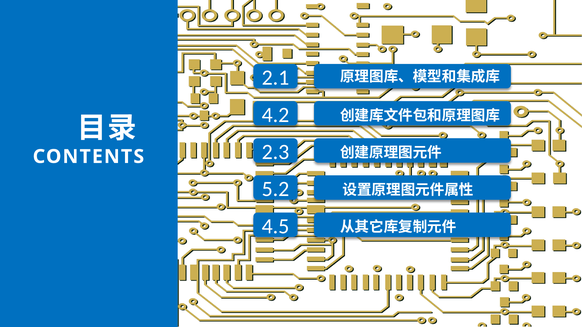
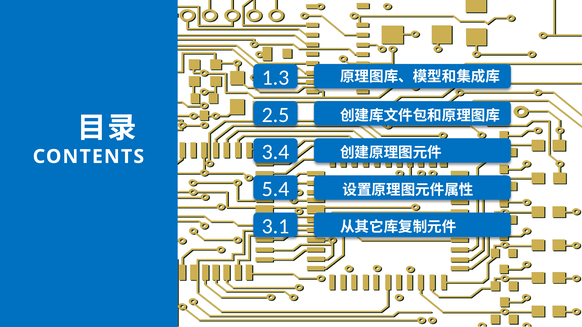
2.1: 2.1 -> 1.3 (275, 78)
4.2: 4.2 -> 2.5 (275, 115)
2.3: 2.3 -> 3.4 (275, 152)
5.2: 5.2 -> 5.4 (275, 189)
4.5: 4.5 -> 3.1 (275, 226)
